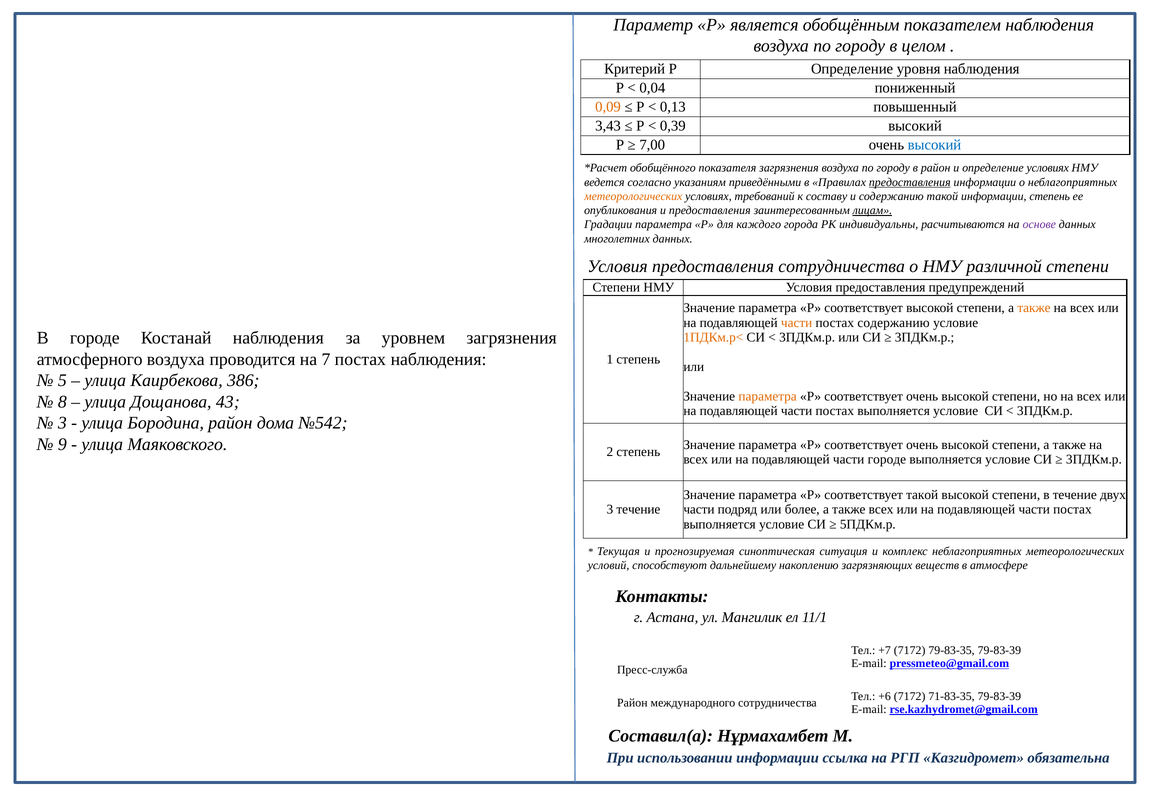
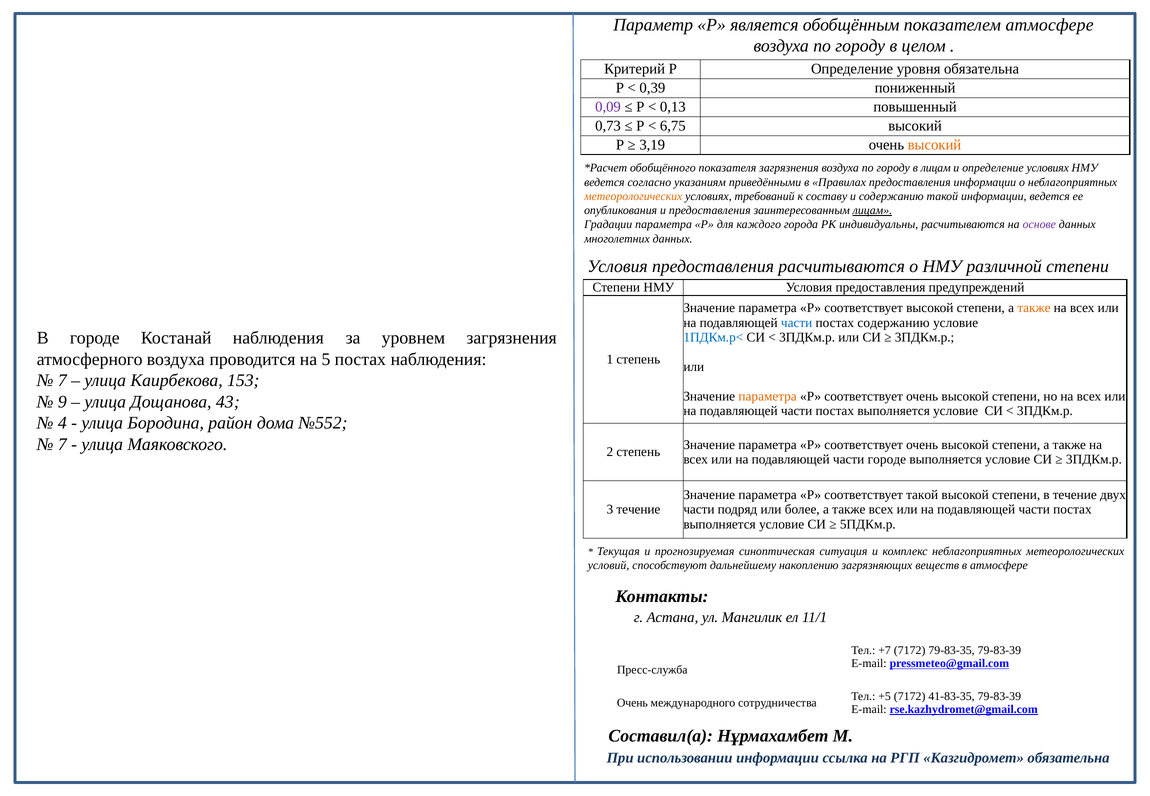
показателем наблюдения: наблюдения -> атмосфере (1050, 25)
уровня наблюдения: наблюдения -> обязательна (982, 69)
0,04: 0,04 -> 0,39 (652, 88)
0,09 colour: orange -> purple (608, 107)
3,43: 3,43 -> 0,73 (608, 126)
0,39: 0,39 -> 6,75 (673, 126)
7,00: 7,00 -> 3,19 (652, 145)
высокий colour: blue -> orange (934, 145)
в район: район -> лицам (936, 168)
предоставления underline: present -> none (910, 182)
информации степень: степень -> ведется (1050, 196)
предоставления сотрудничества: сотрудничества -> расчитываются (842, 267)
части colour: orange -> blue (797, 323)
1ПДКм.р< colour: orange -> blue (713, 337)
7: 7 -> 5 (326, 359)
5: 5 -> 7 (62, 381)
386: 386 -> 153 (243, 381)
8: 8 -> 9 (62, 402)
3: 3 -> 4 (62, 423)
№542: №542 -> №552 (323, 423)
9: 9 -> 7 (62, 444)
+6: +6 -> +5 (885, 696)
71-83-35: 71-83-35 -> 41-83-35 (952, 696)
Район: Район -> Очень (632, 703)
